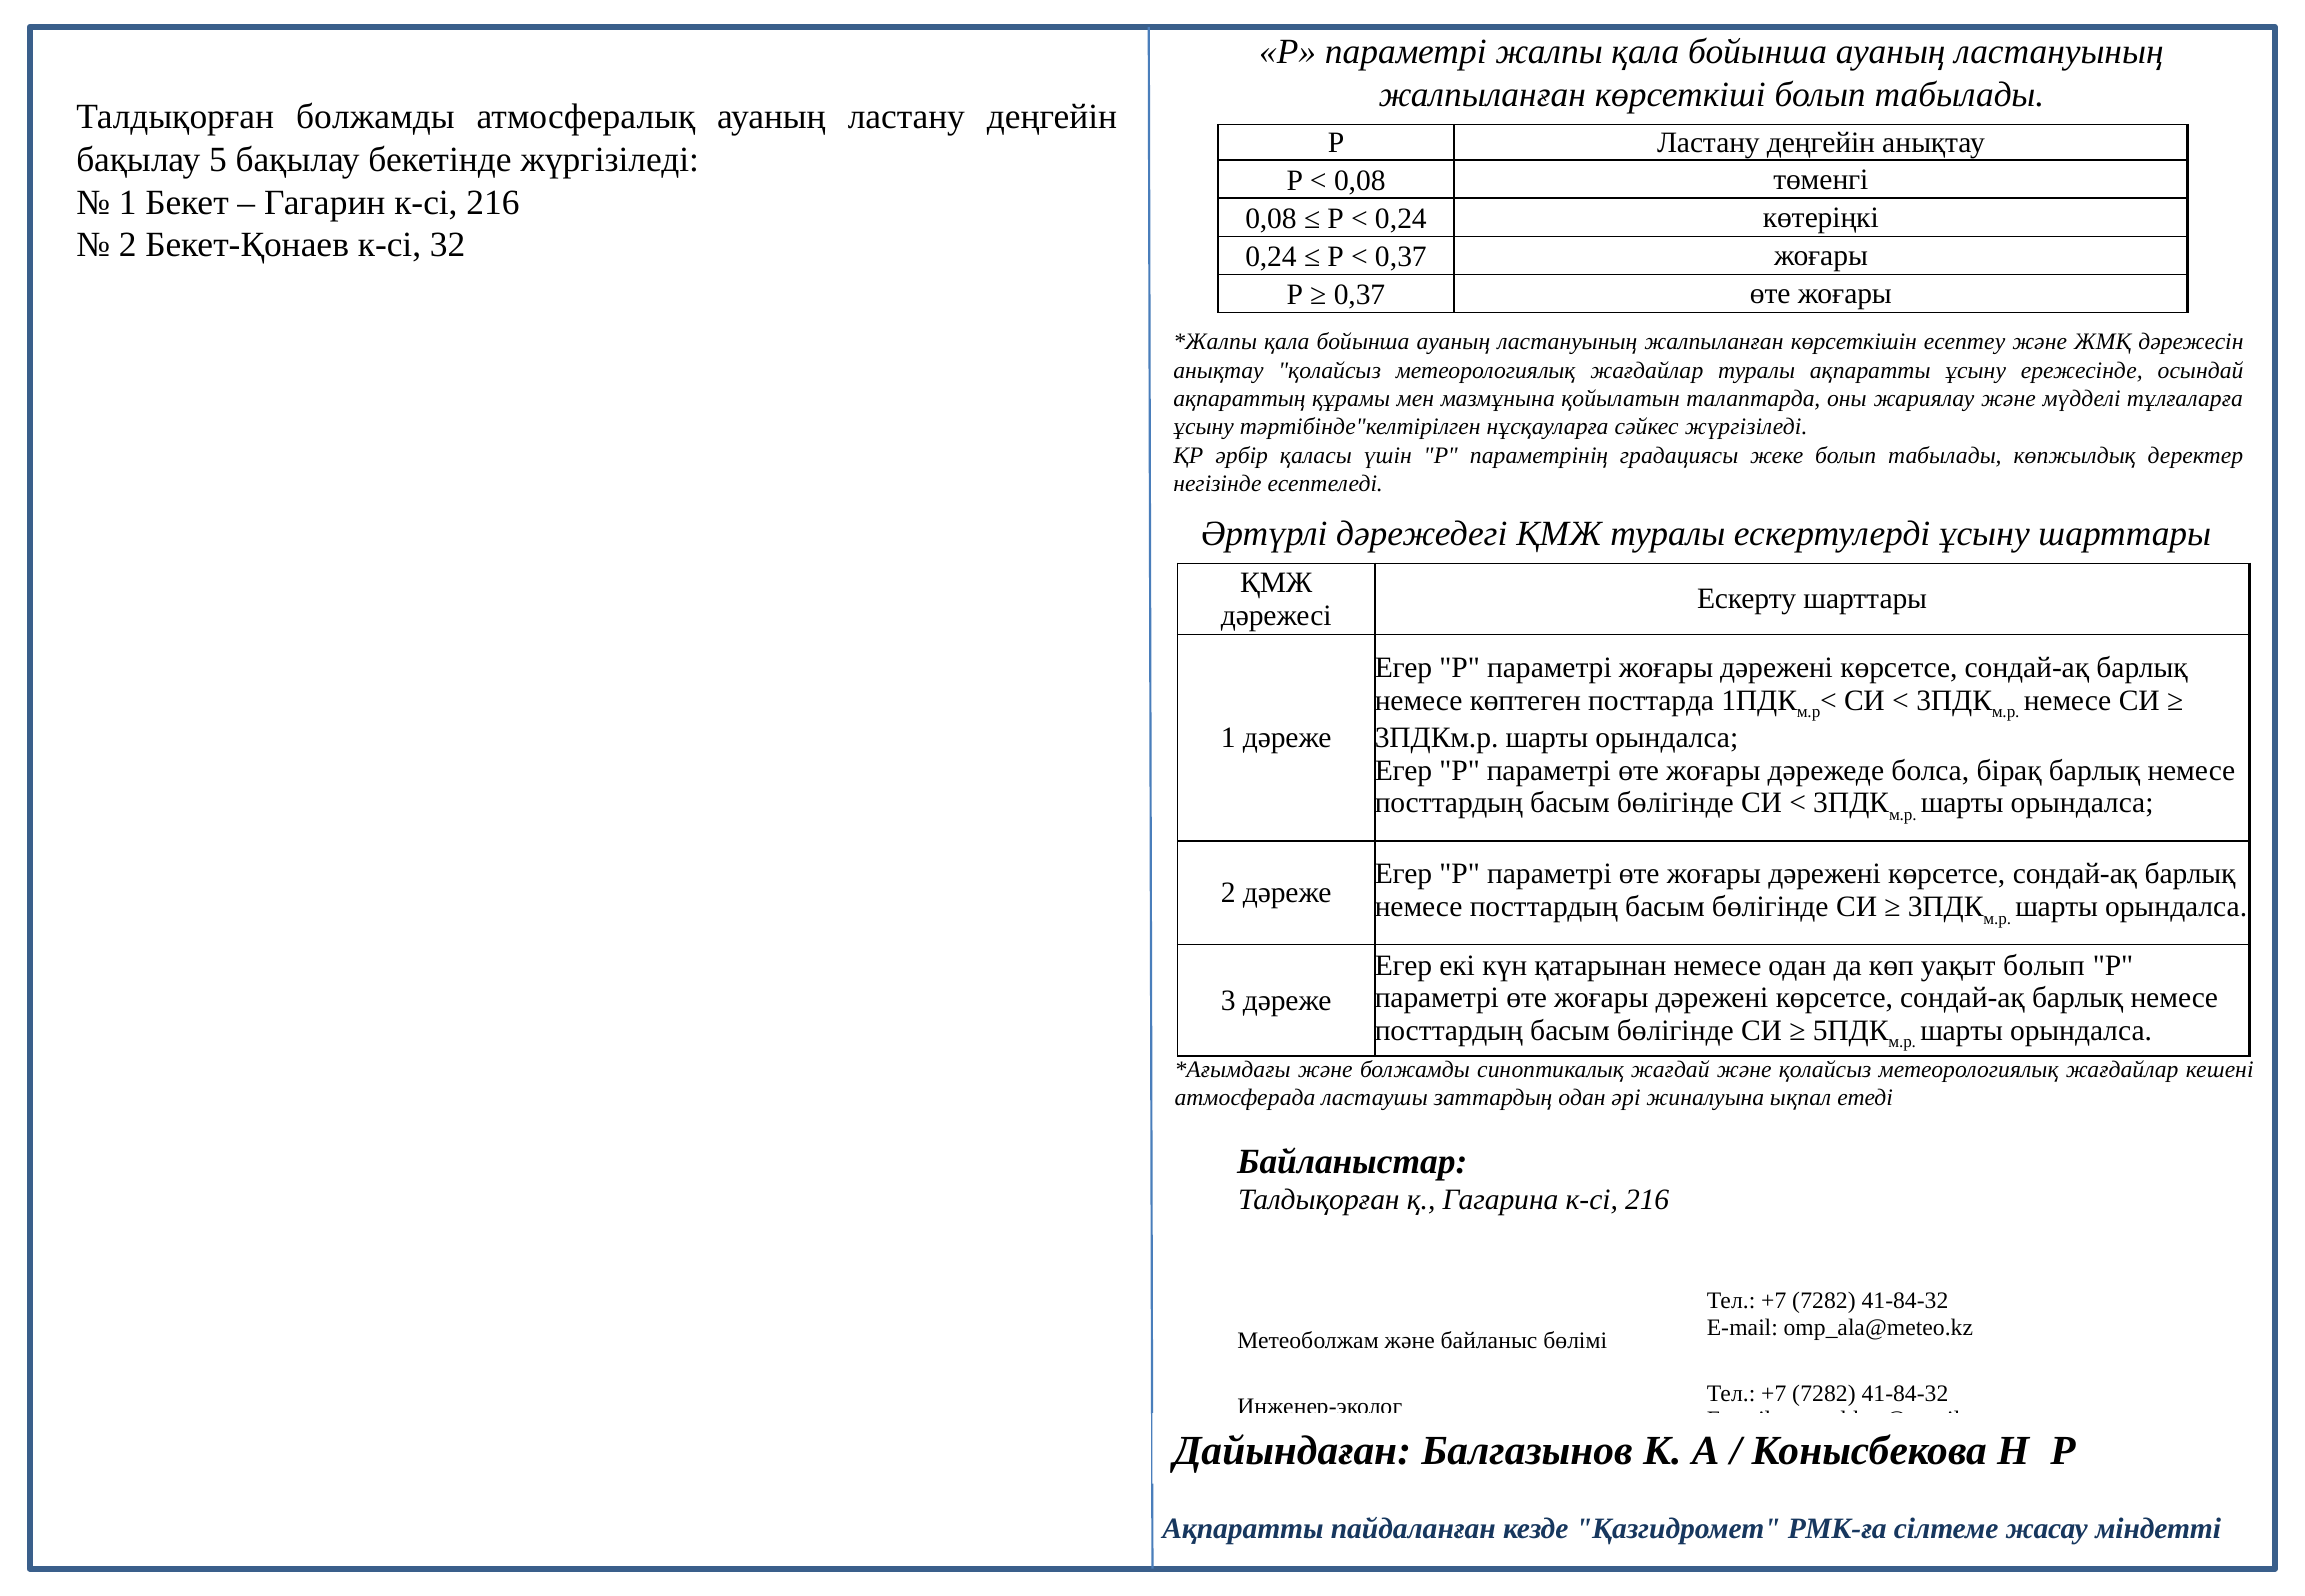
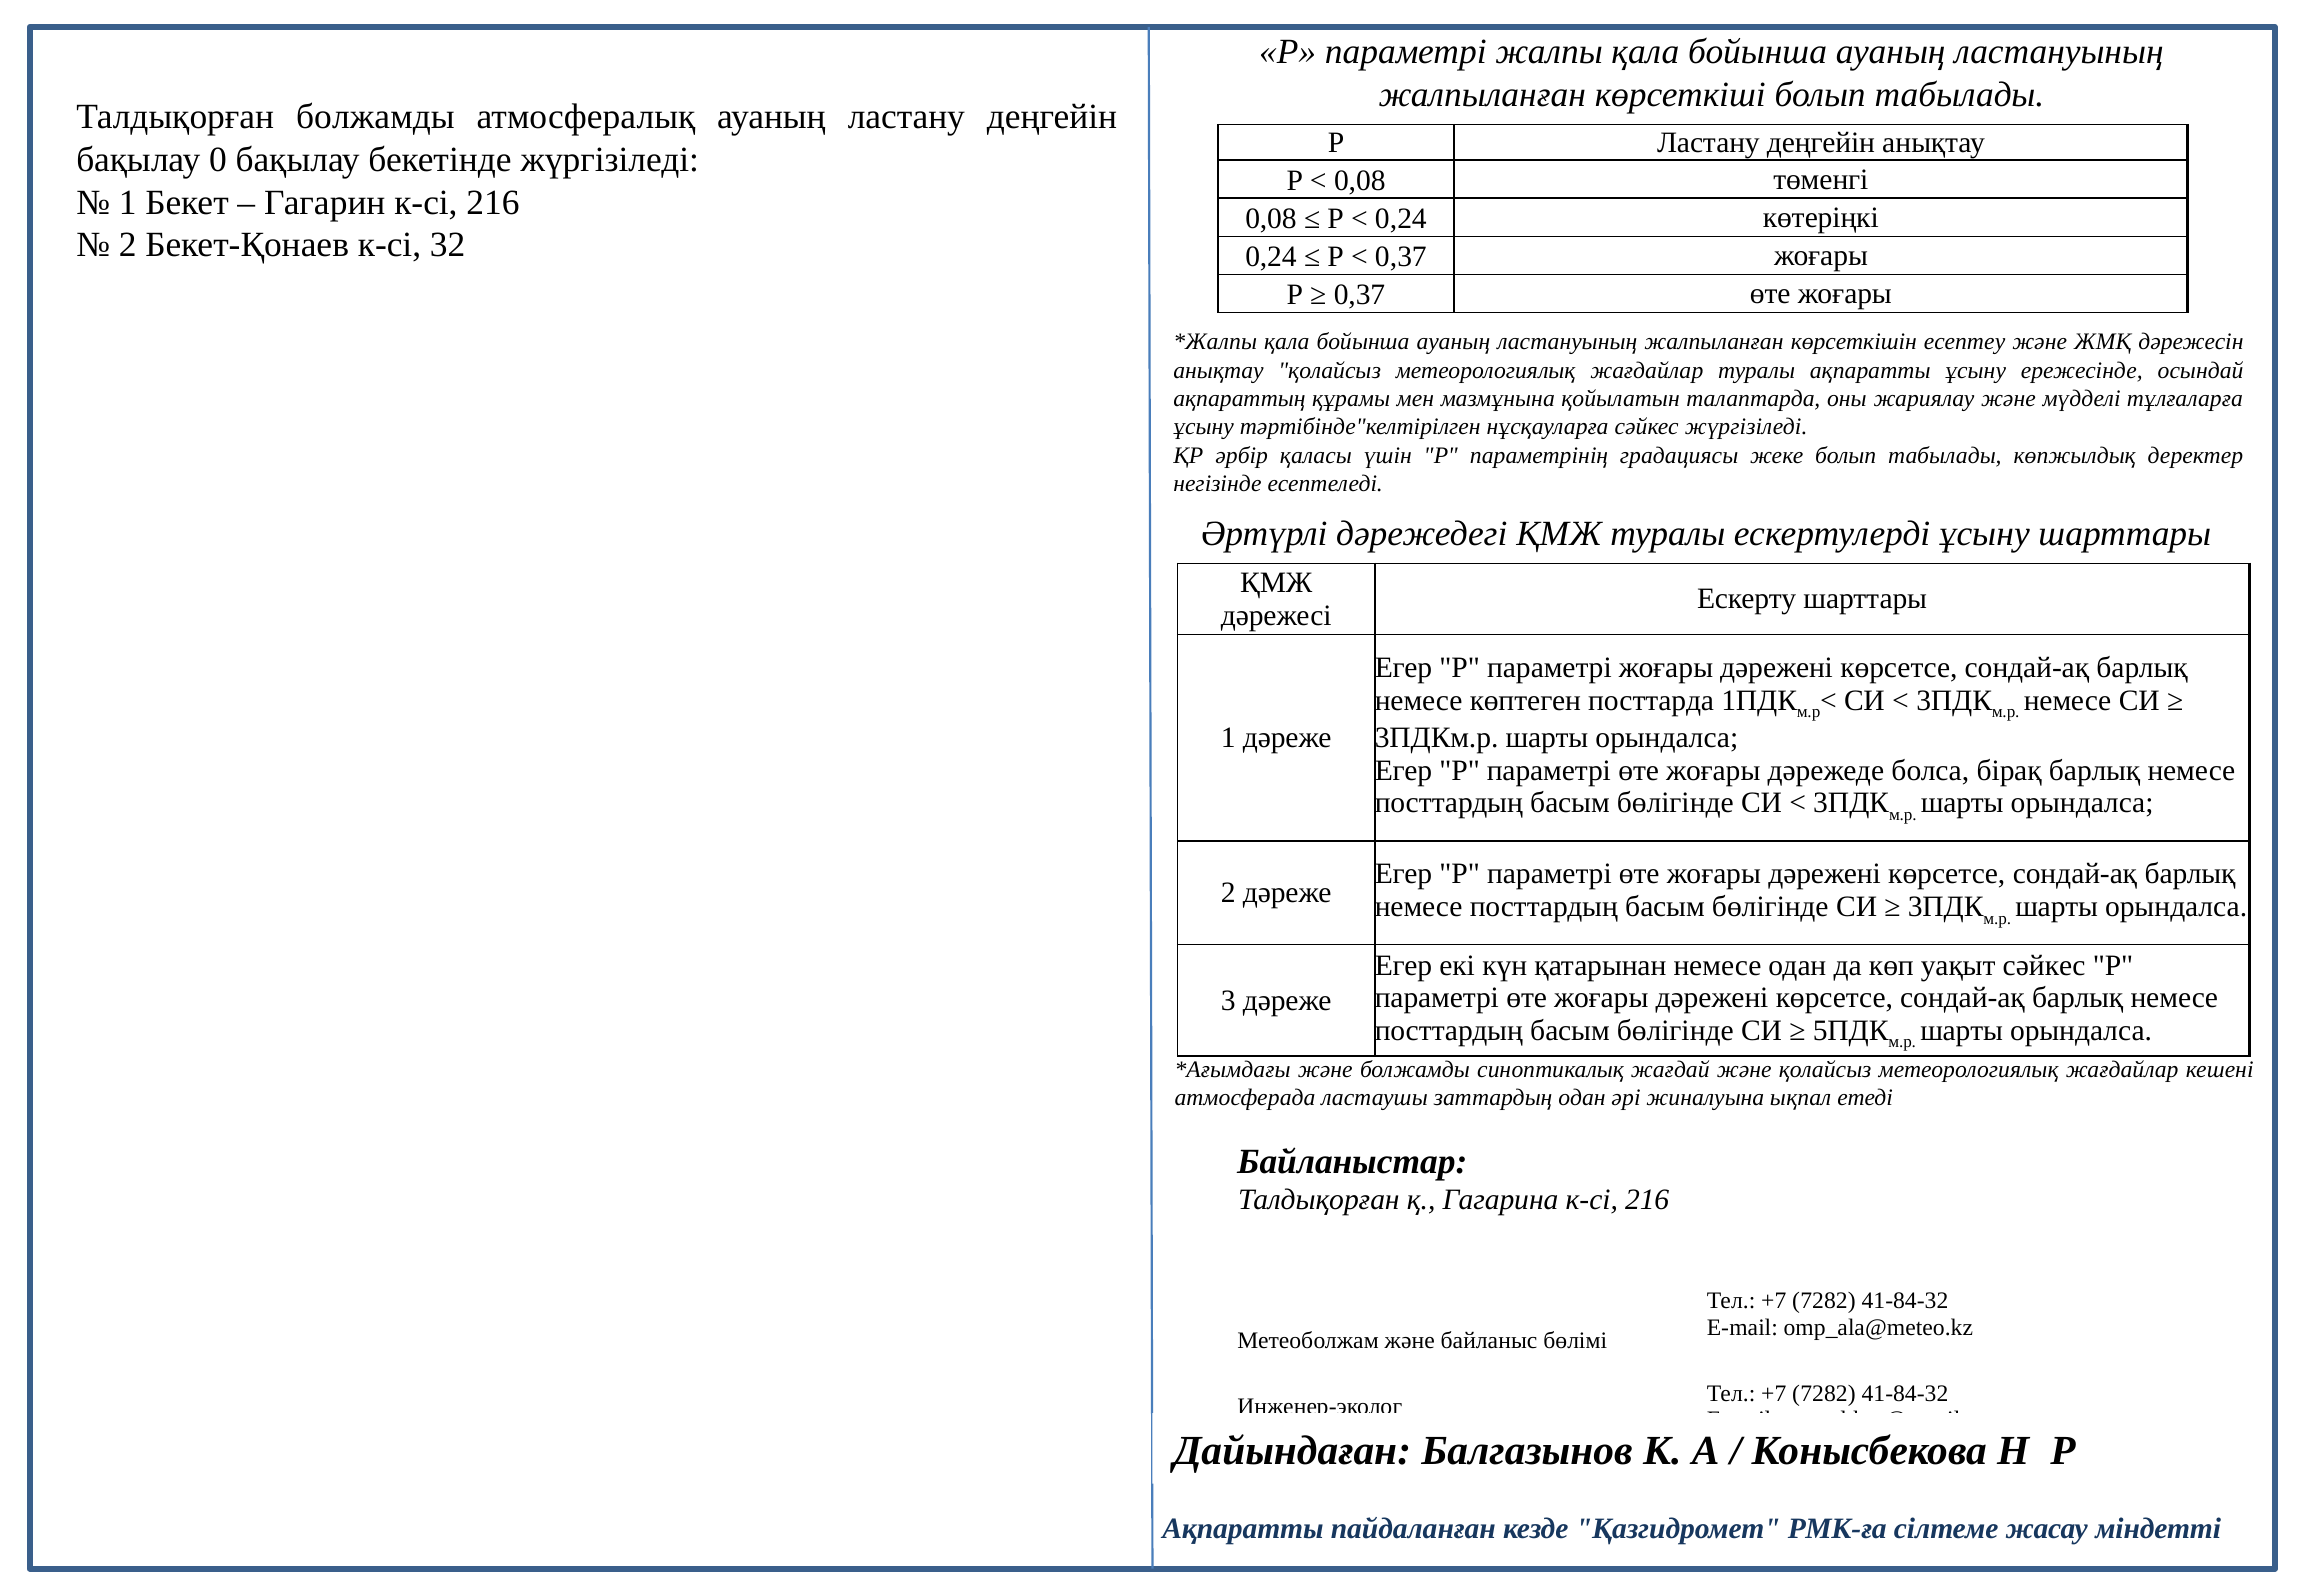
5: 5 -> 0 (218, 160)
уақыт болып: болып -> сәйкес (2044, 965)
